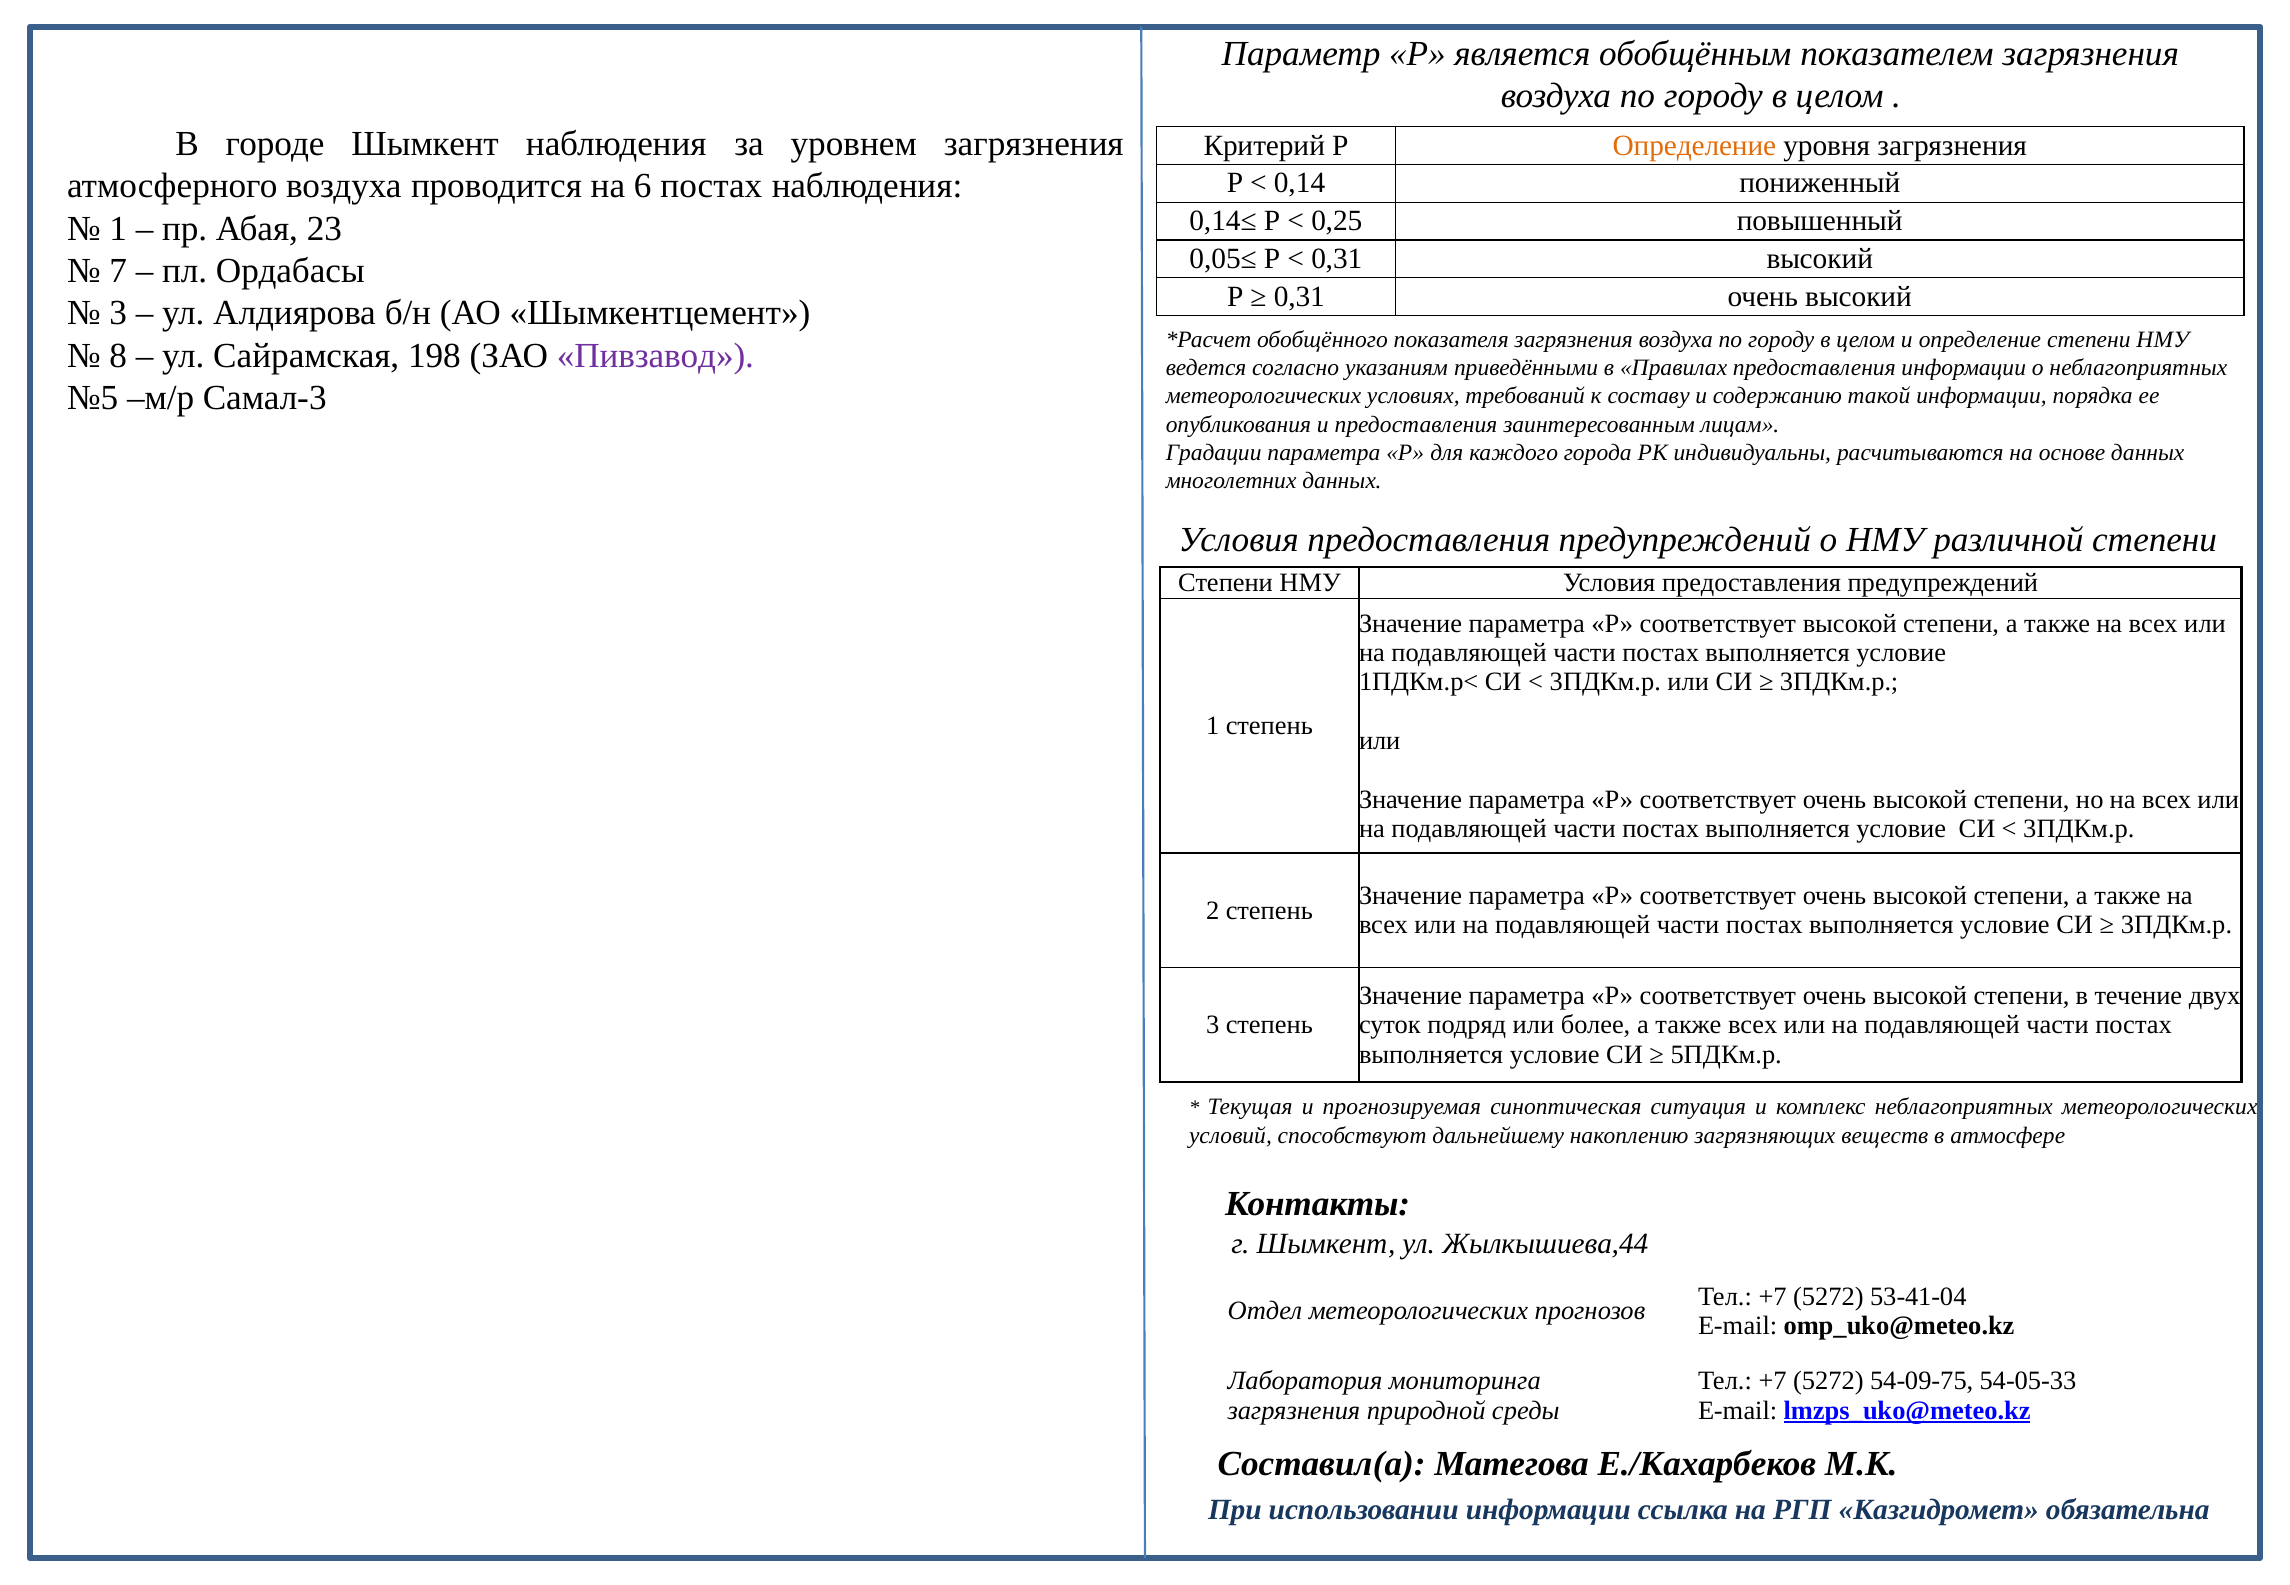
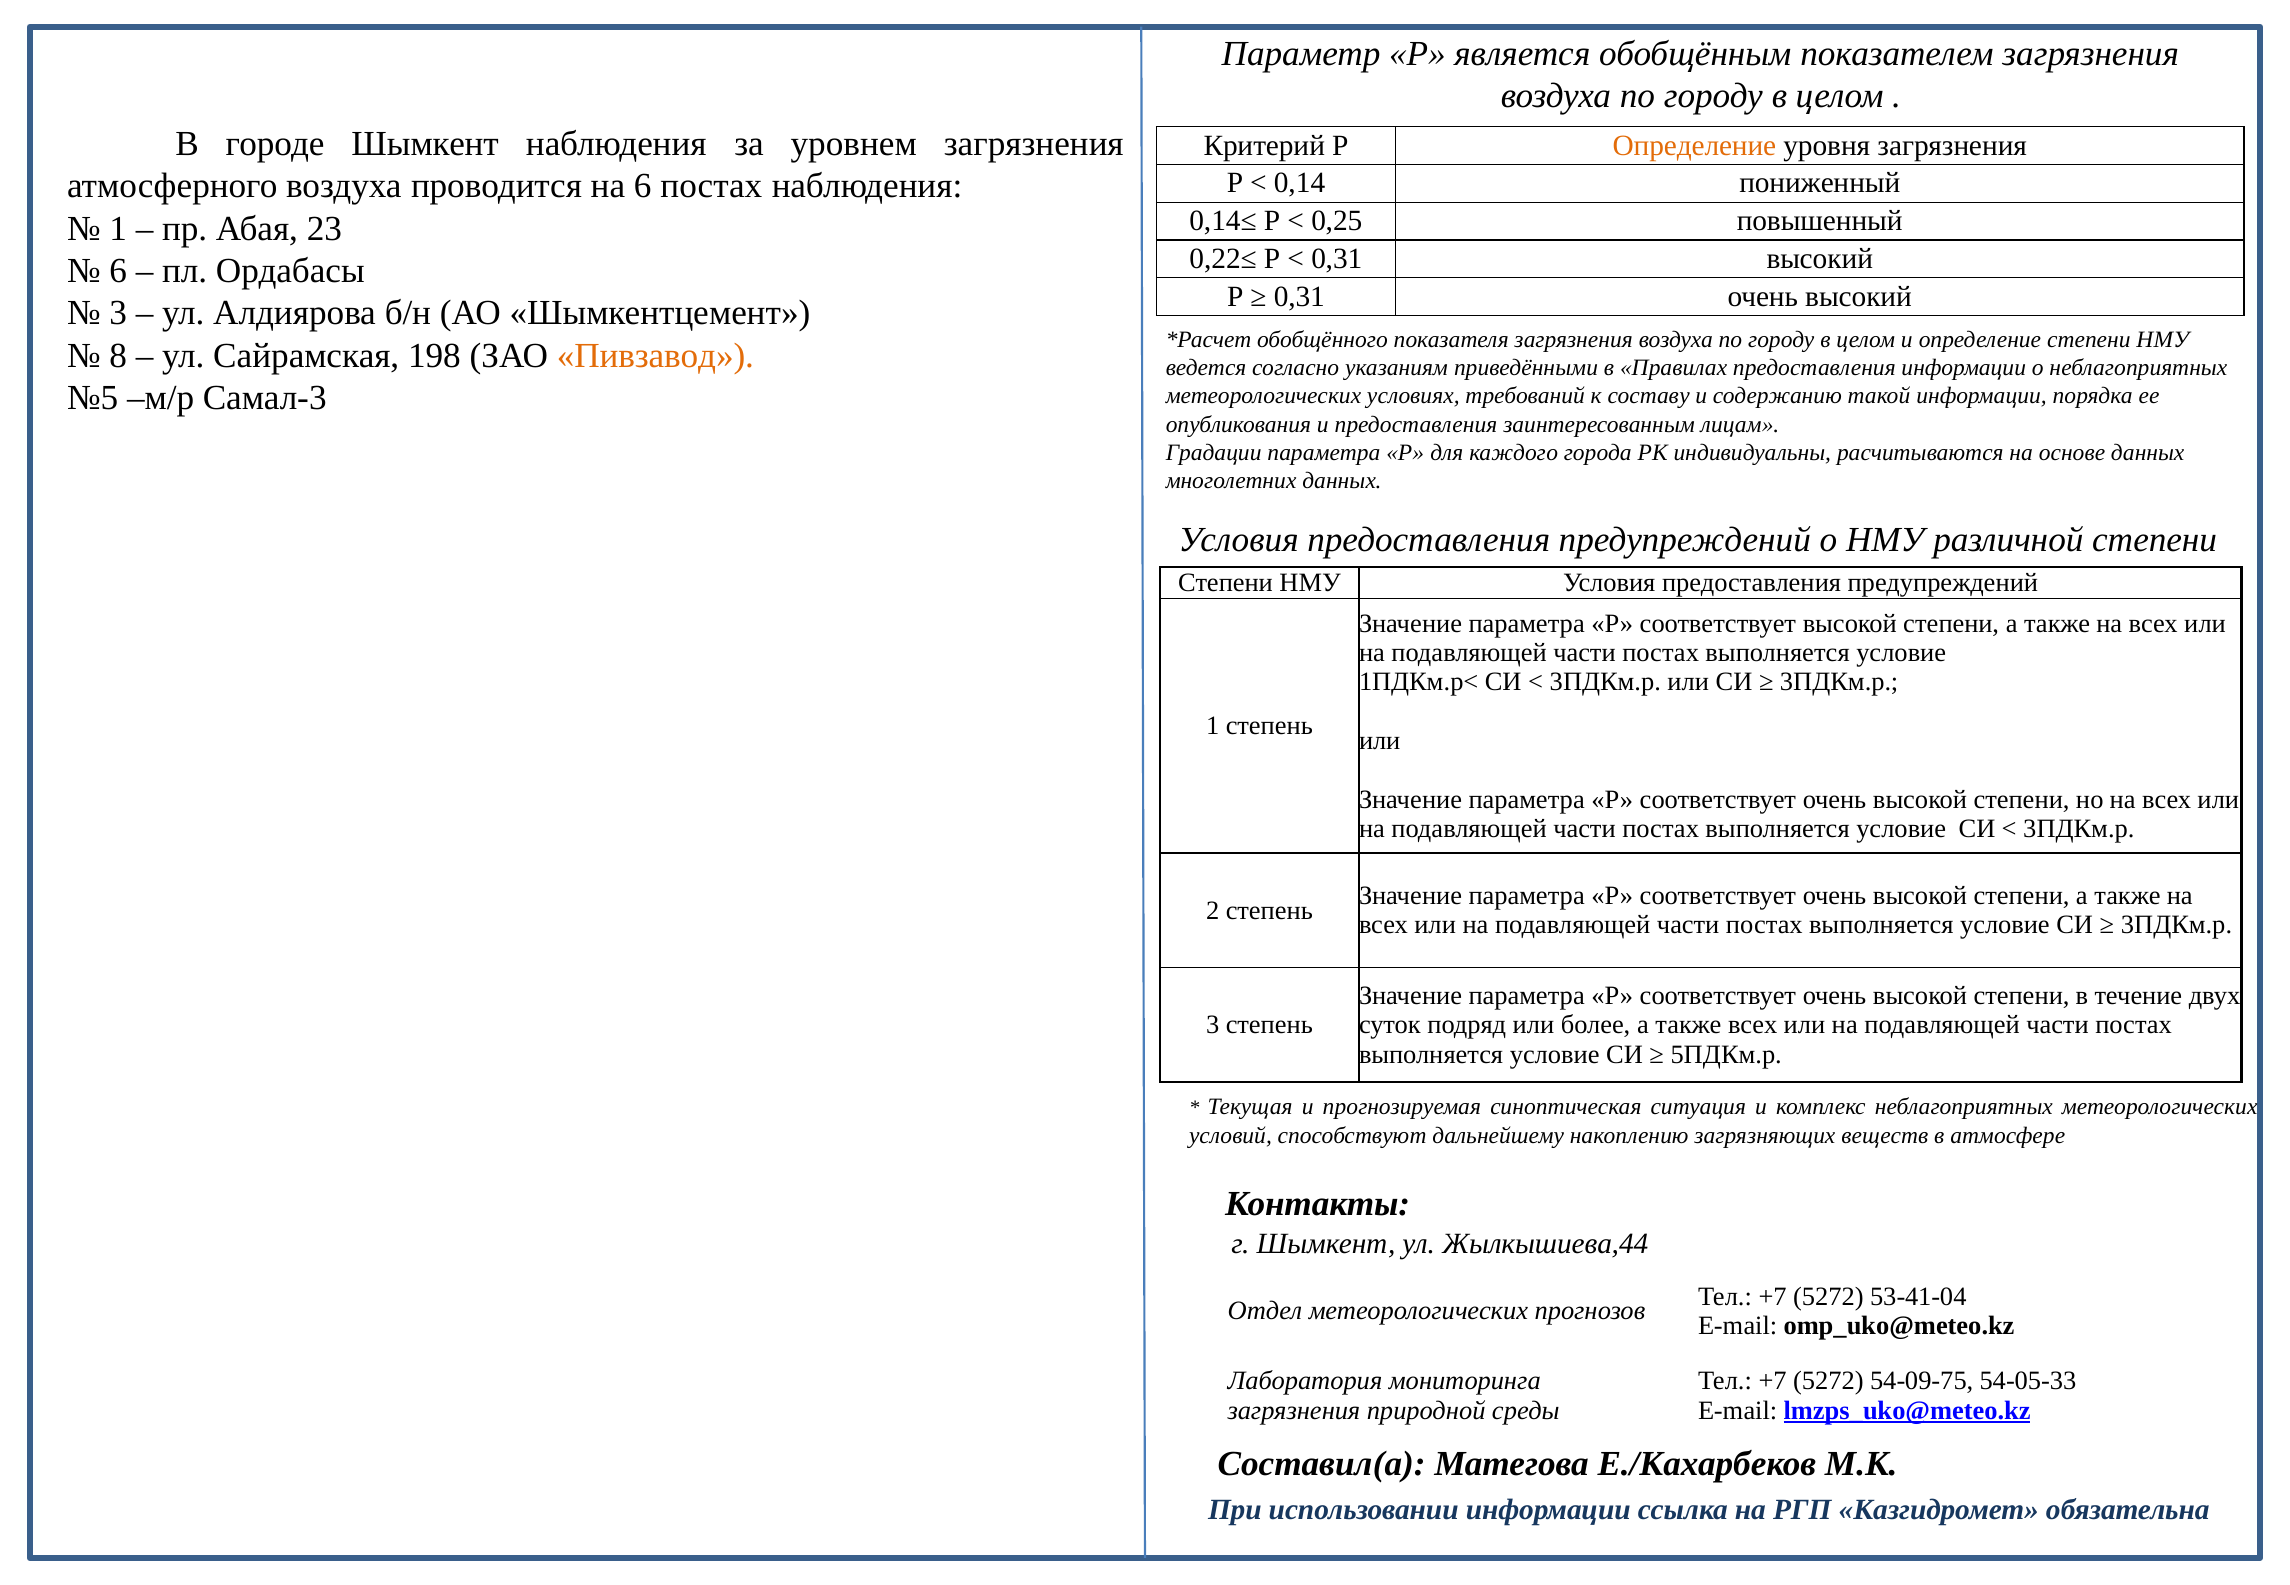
0,05≤: 0,05≤ -> 0,22≤ (1223, 259)
7: 7 -> 6 (118, 271)
Пивзавод colour: purple -> orange (655, 355)
